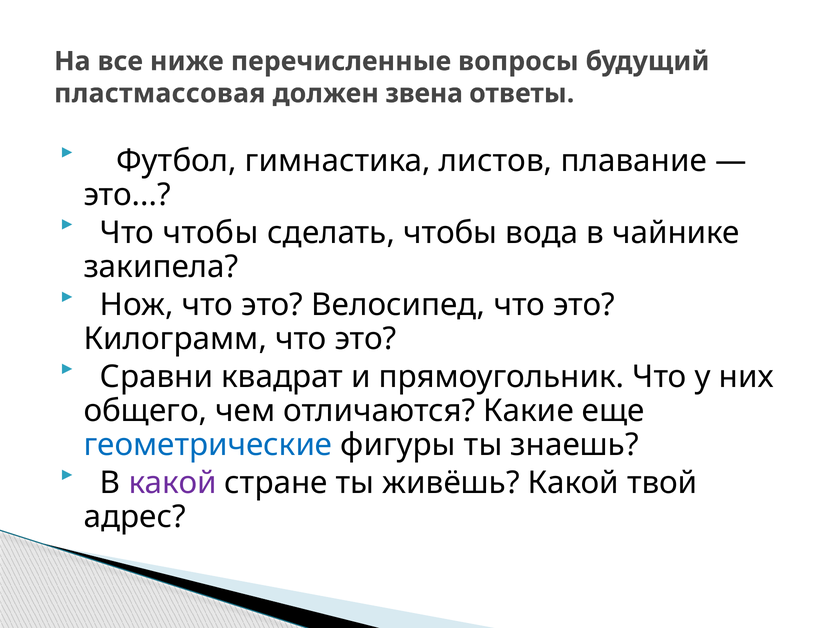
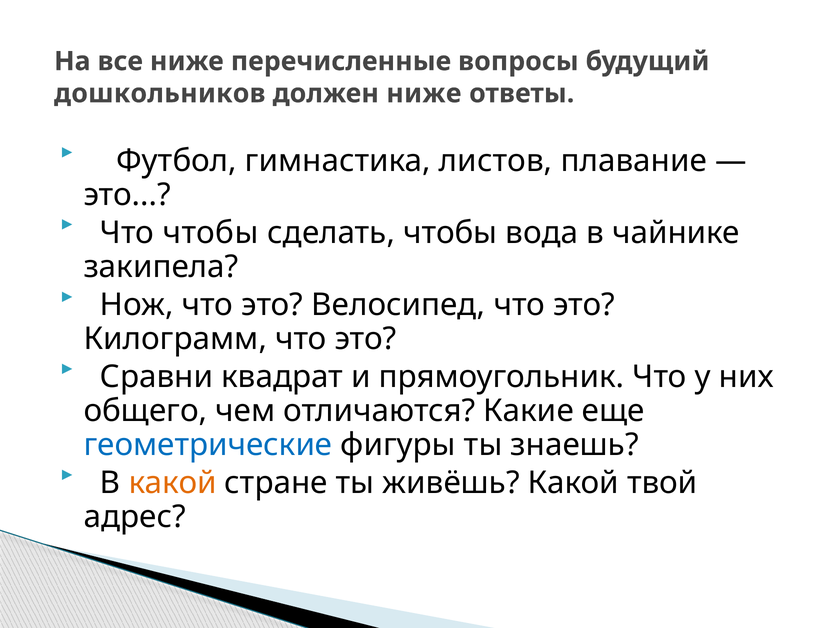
пластмассовая: пластмассовая -> дошкольников (160, 94)
должен звена: звена -> ниже (424, 94)
какой colour: purple -> orange (173, 483)
